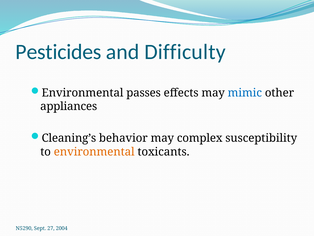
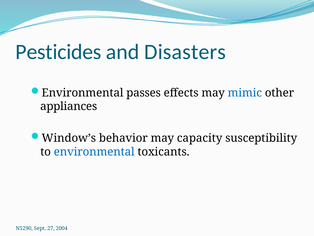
Difficulty: Difficulty -> Disasters (185, 52)
Cleaning’s: Cleaning’s -> Window’s (69, 138)
complex: complex -> capacity (200, 138)
environmental colour: orange -> blue (94, 152)
